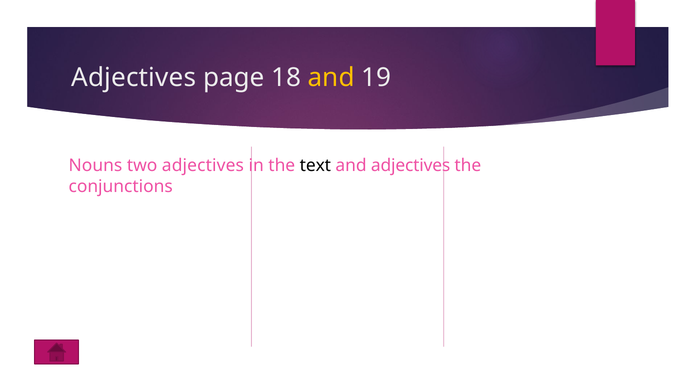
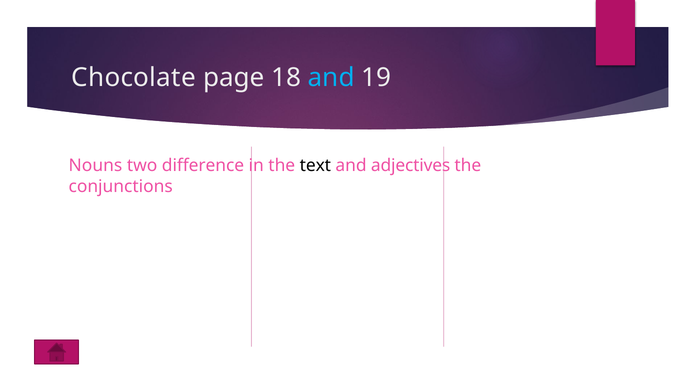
Adjectives: Adjectives -> Chocolate (134, 78)
and colour: yellow -> light blue (331, 78)
two adjectives: adjectives -> difference (203, 165)
